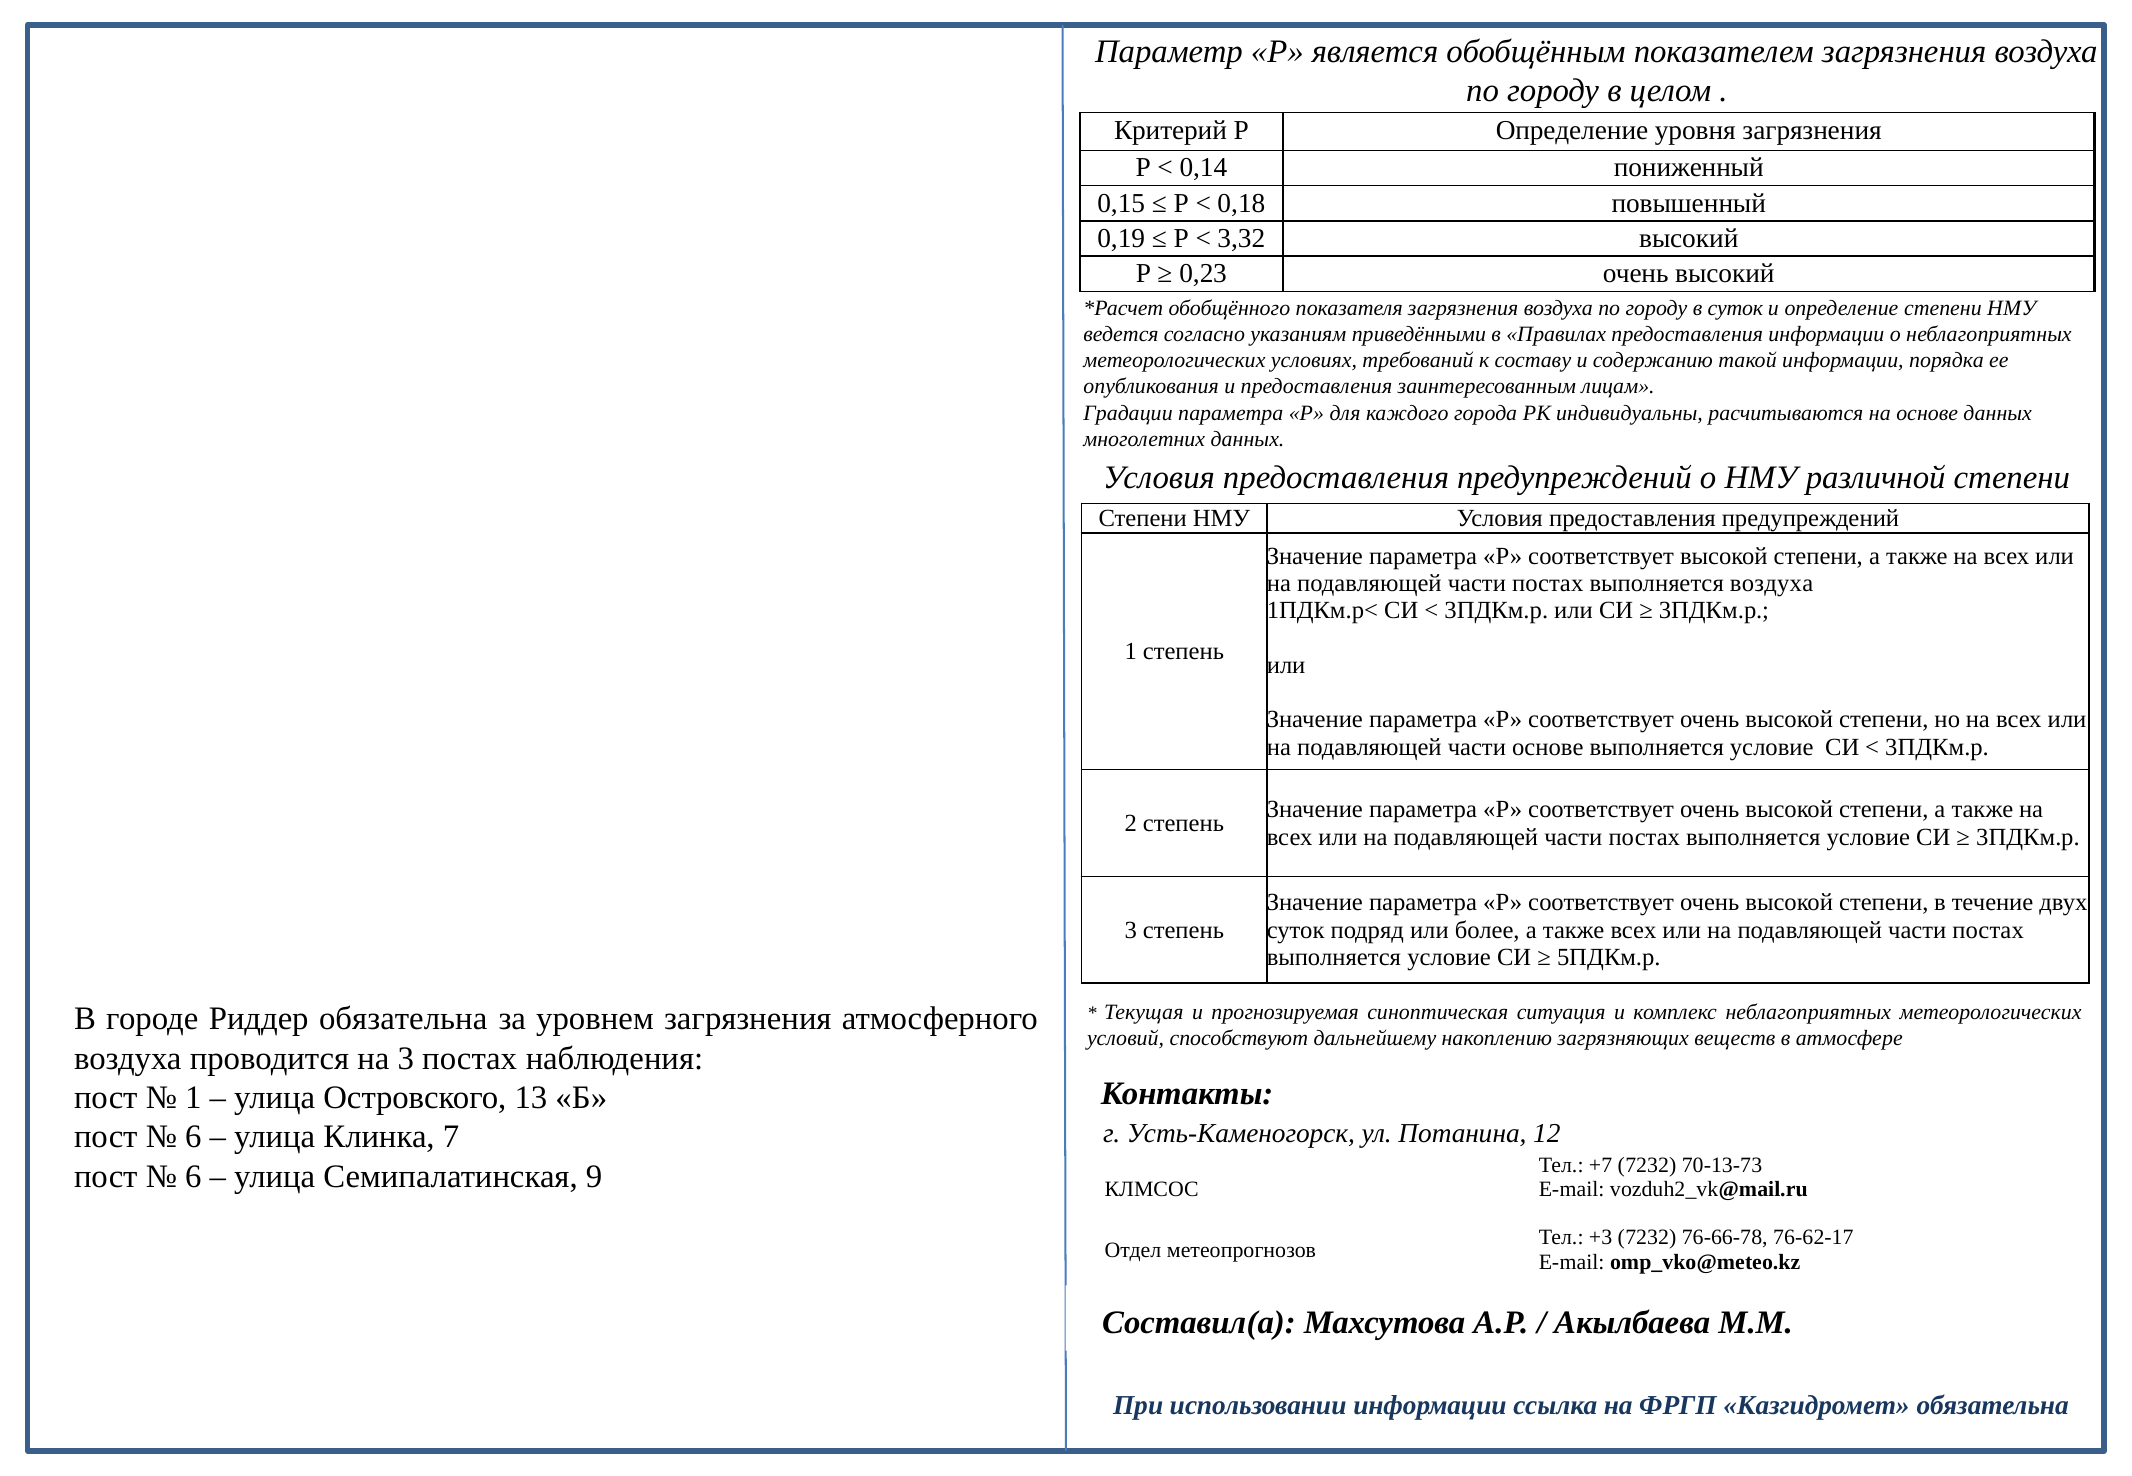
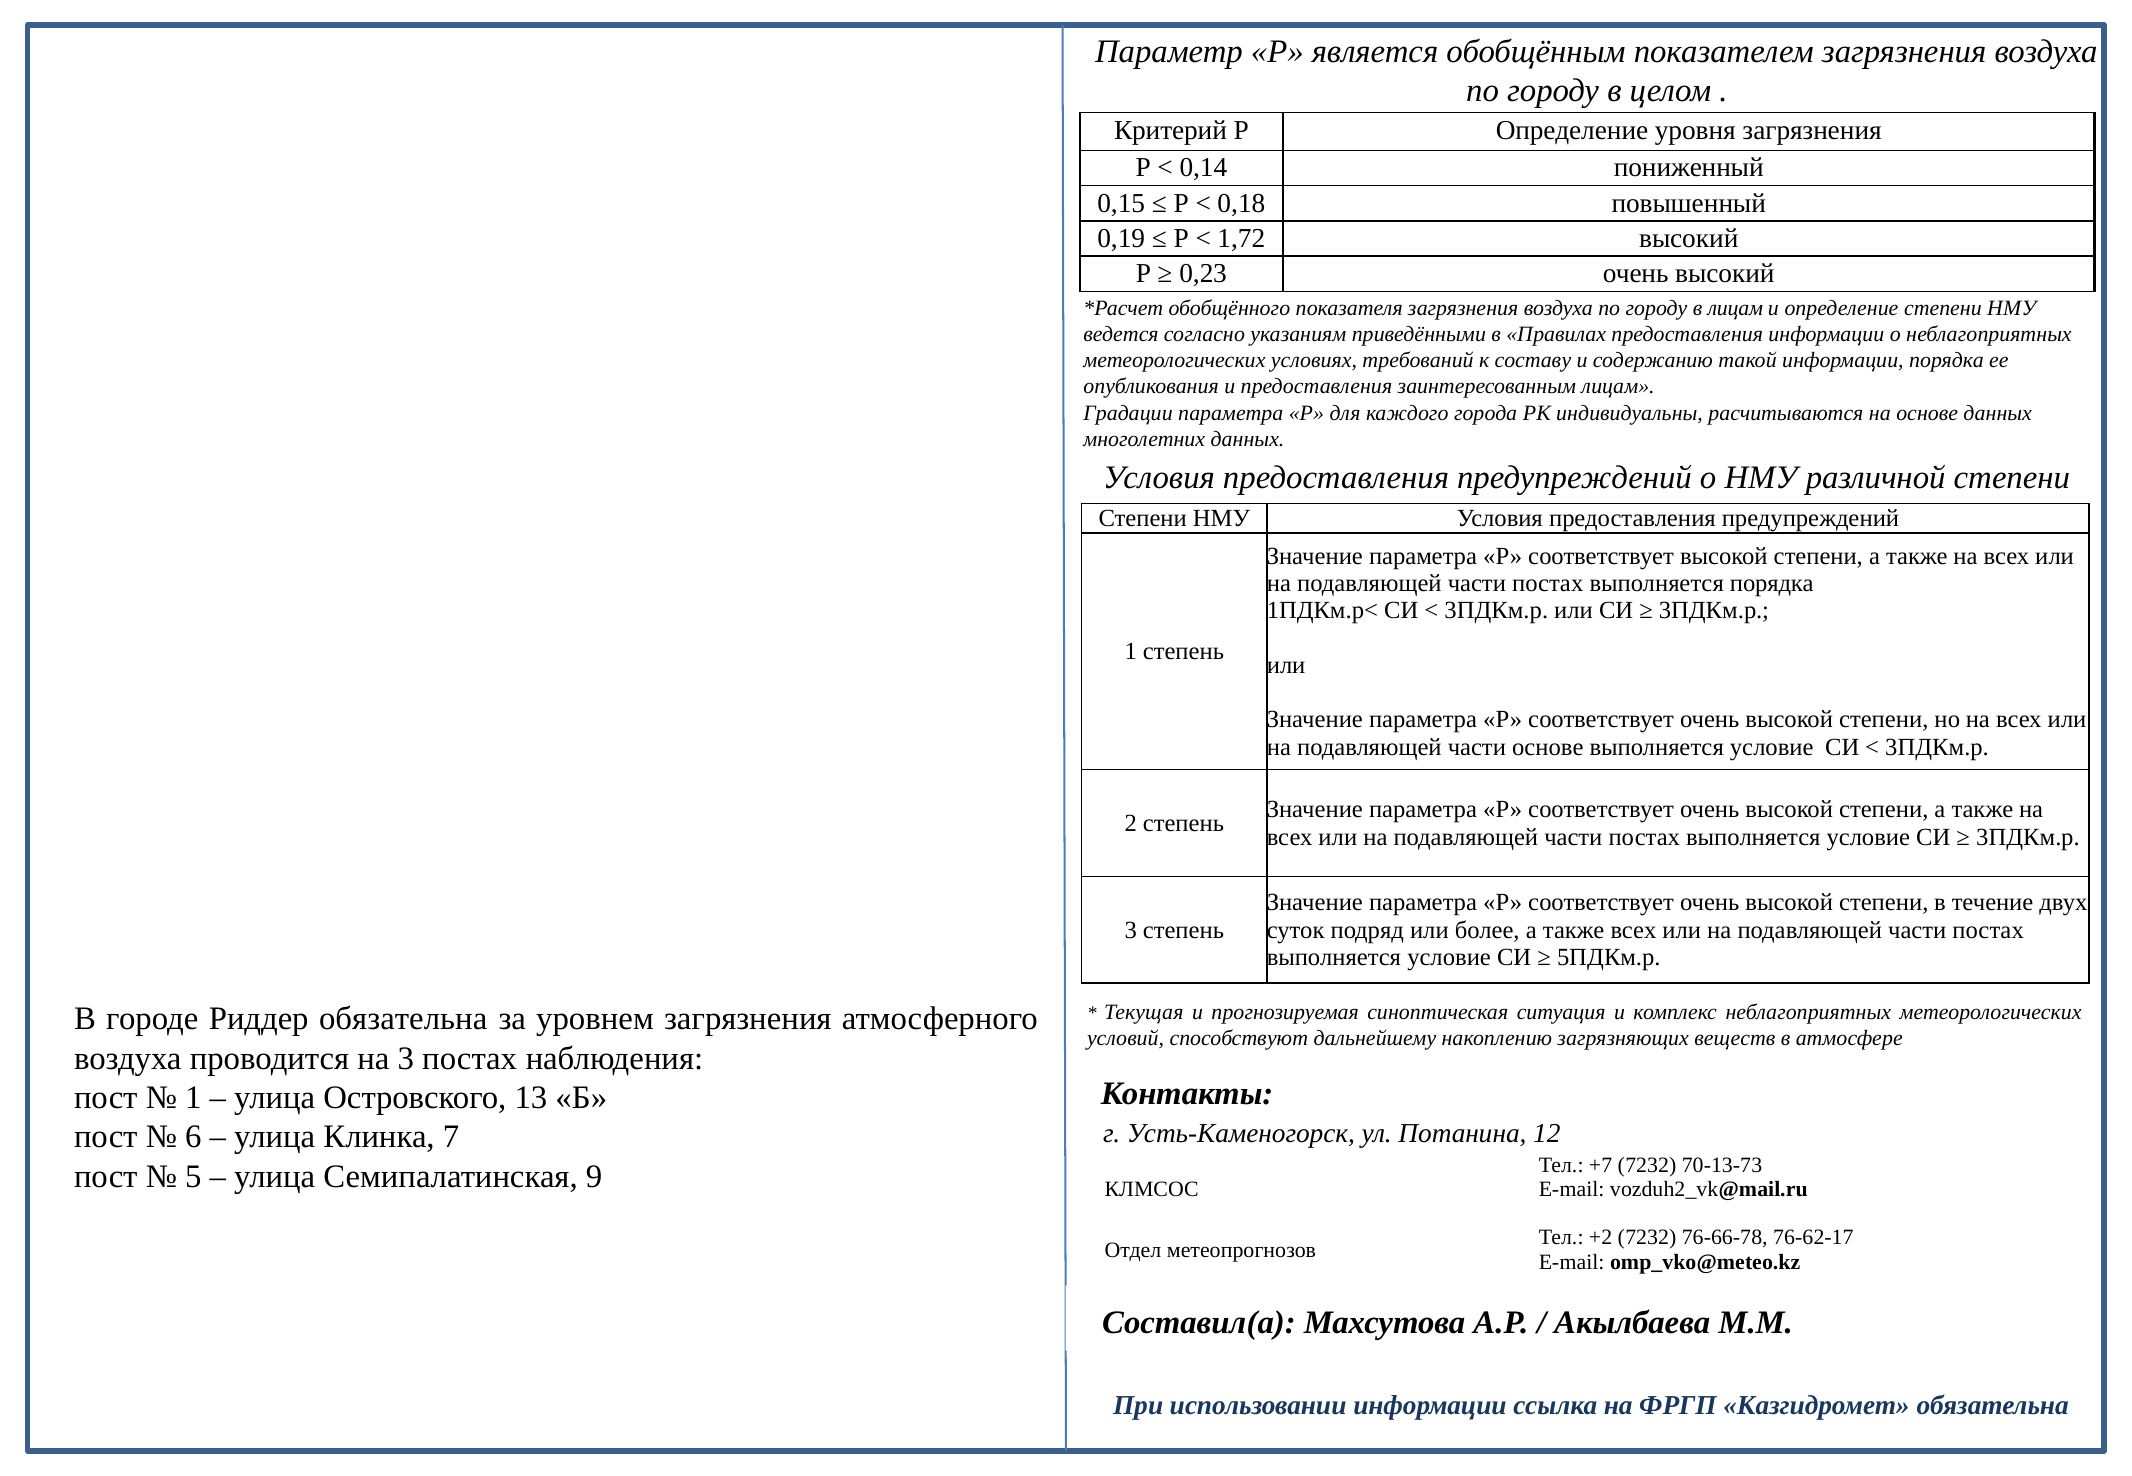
3,32: 3,32 -> 1,72 (1241, 238)
в суток: суток -> лицам (1735, 308)
выполняется воздуха: воздуха -> порядка (1772, 583)
6: 6 -> 5 (193, 1176)
+3: +3 -> +2 (1601, 1238)
